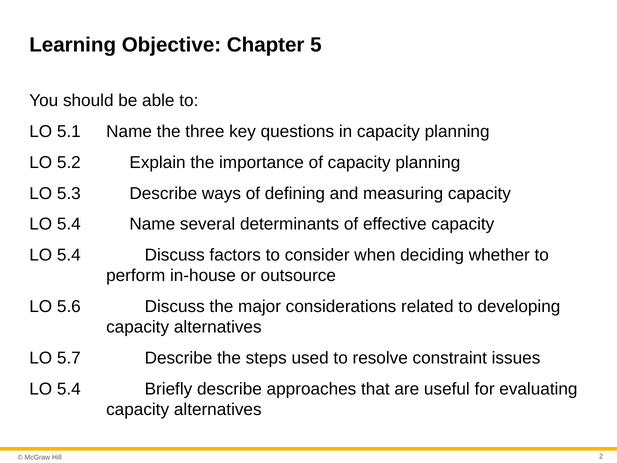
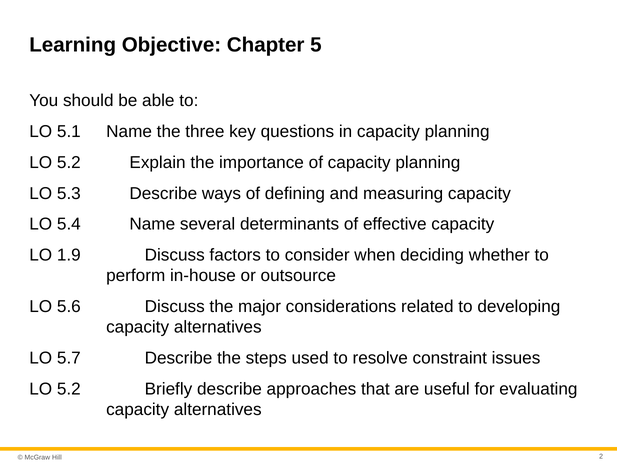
5.4: 5.4 -> 1.9 (69, 255)
5.4: 5.4 -> 5.2 (69, 389)
